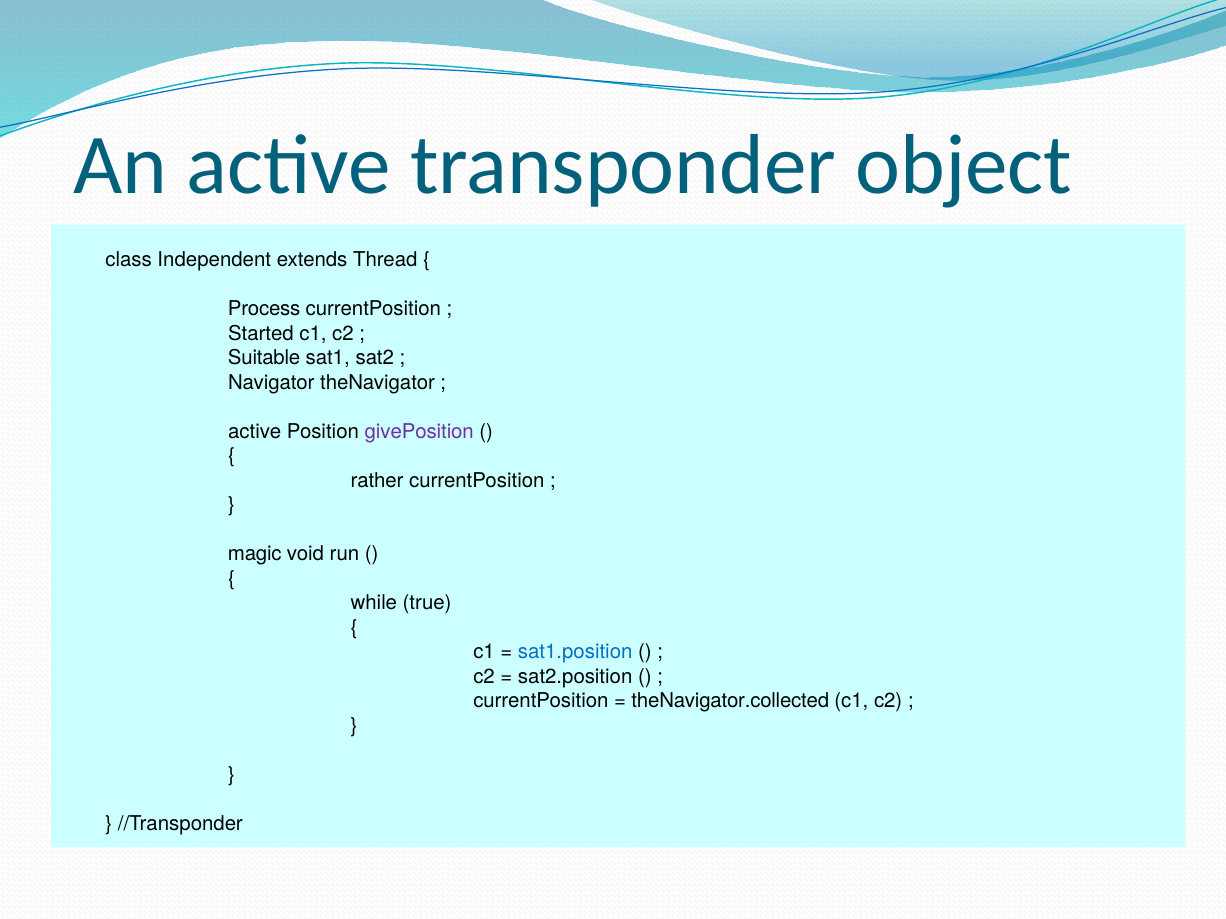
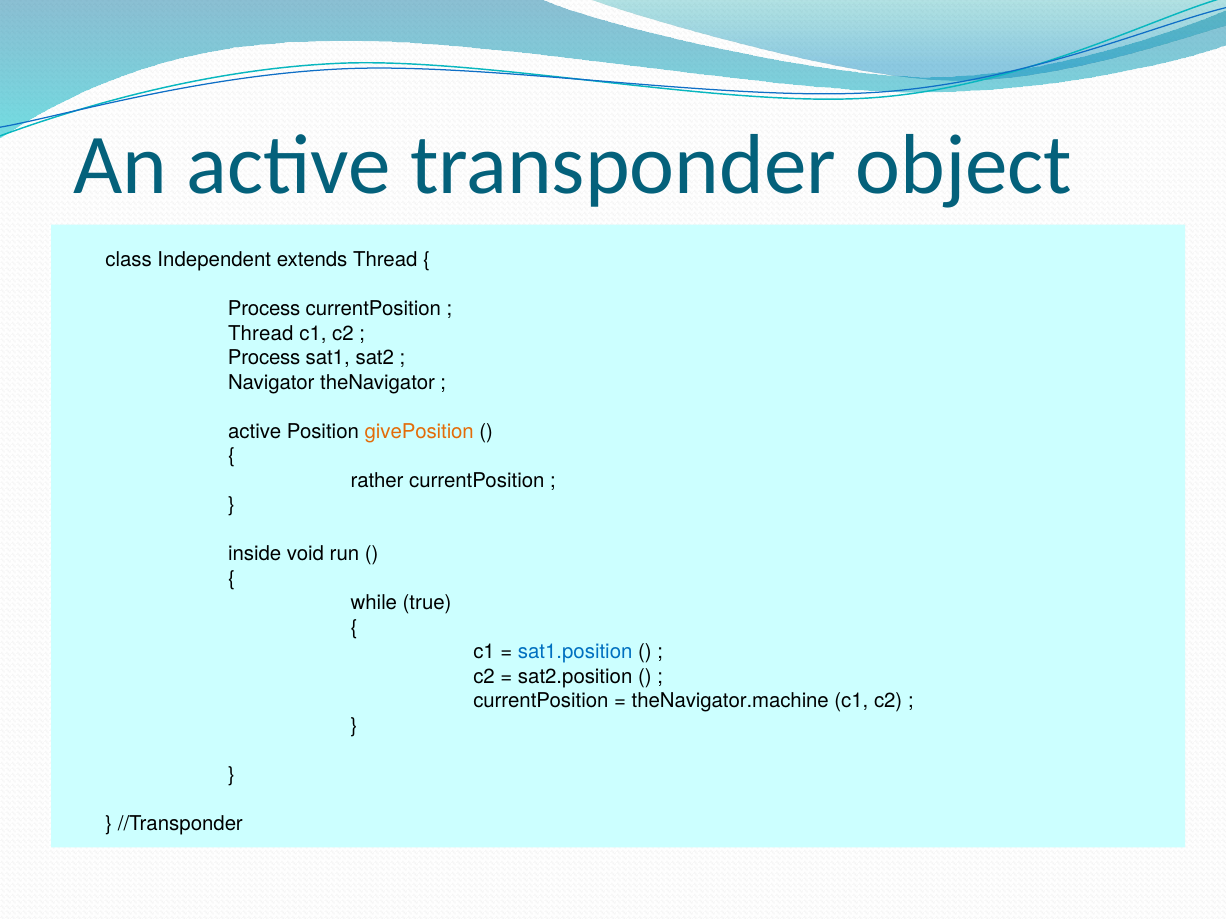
Started: Started -> Thread (261, 334)
Suitable: Suitable -> Process (264, 358)
givePosition colour: purple -> orange (419, 432)
magic: magic -> inside (255, 554)
theNavigator.collected: theNavigator.collected -> theNavigator.machine (730, 701)
